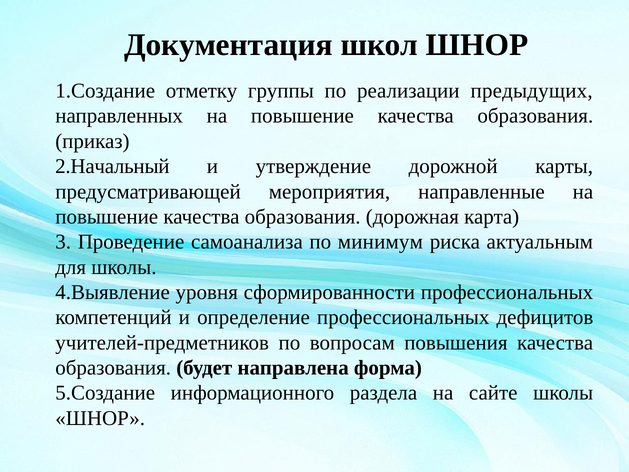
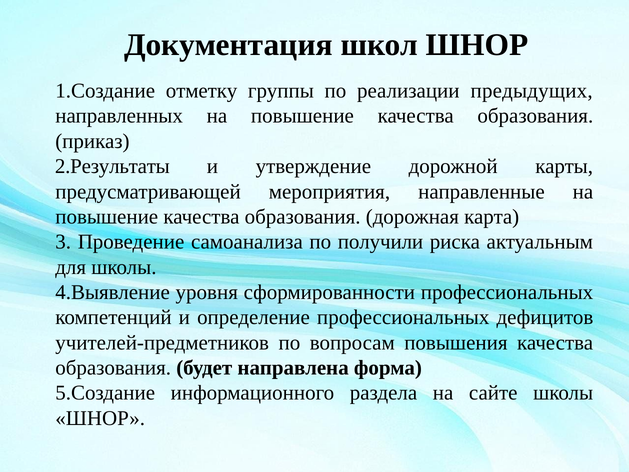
2.Начальный: 2.Начальный -> 2.Результаты (112, 166)
минимум: минимум -> получили (381, 242)
